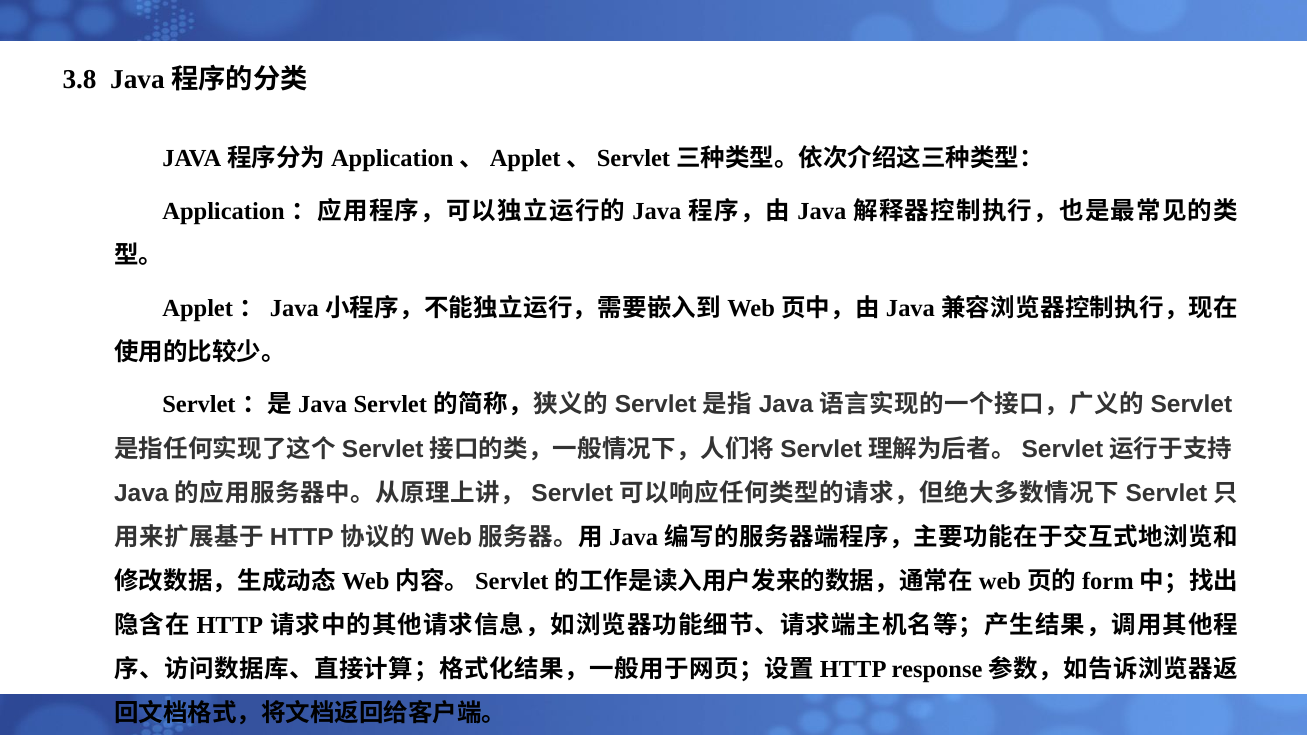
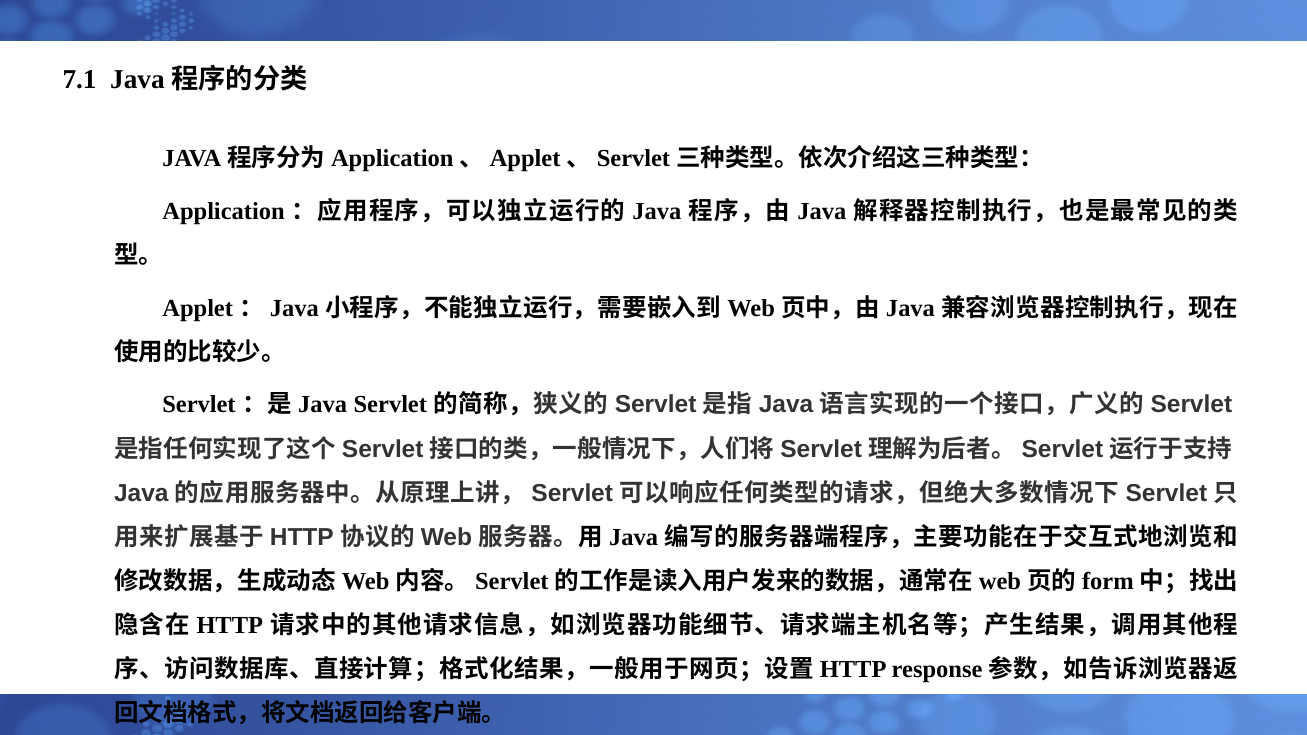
3.8: 3.8 -> 7.1 (80, 80)
